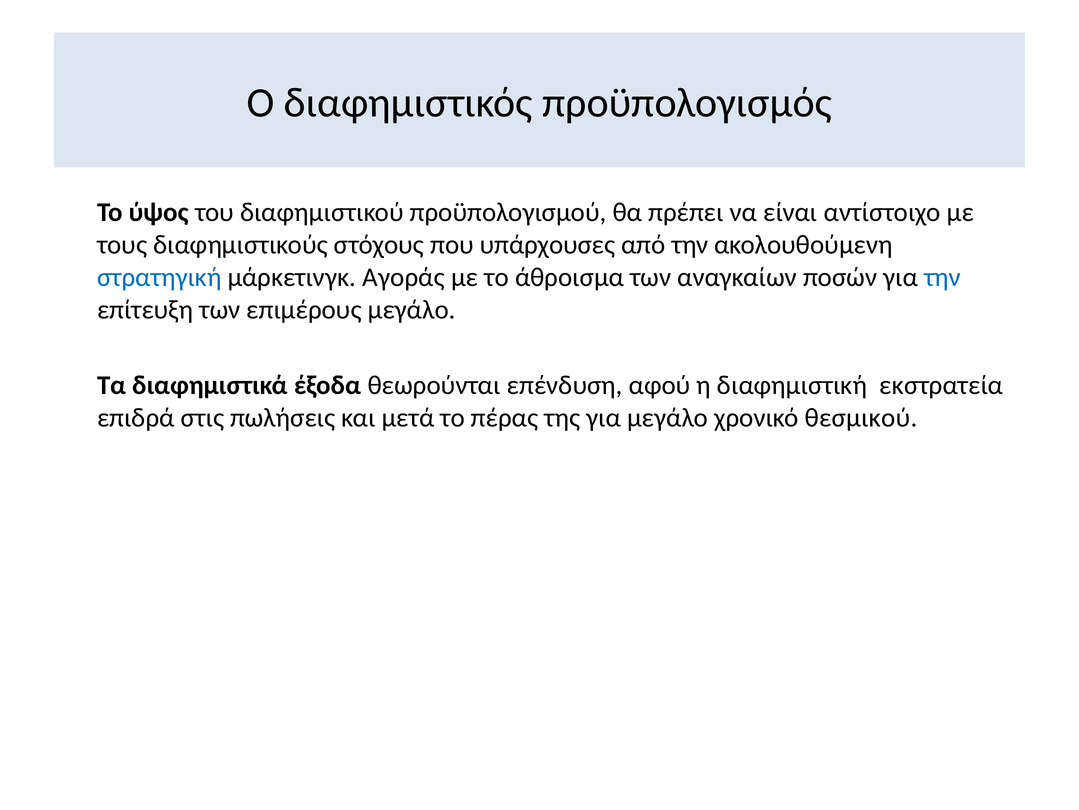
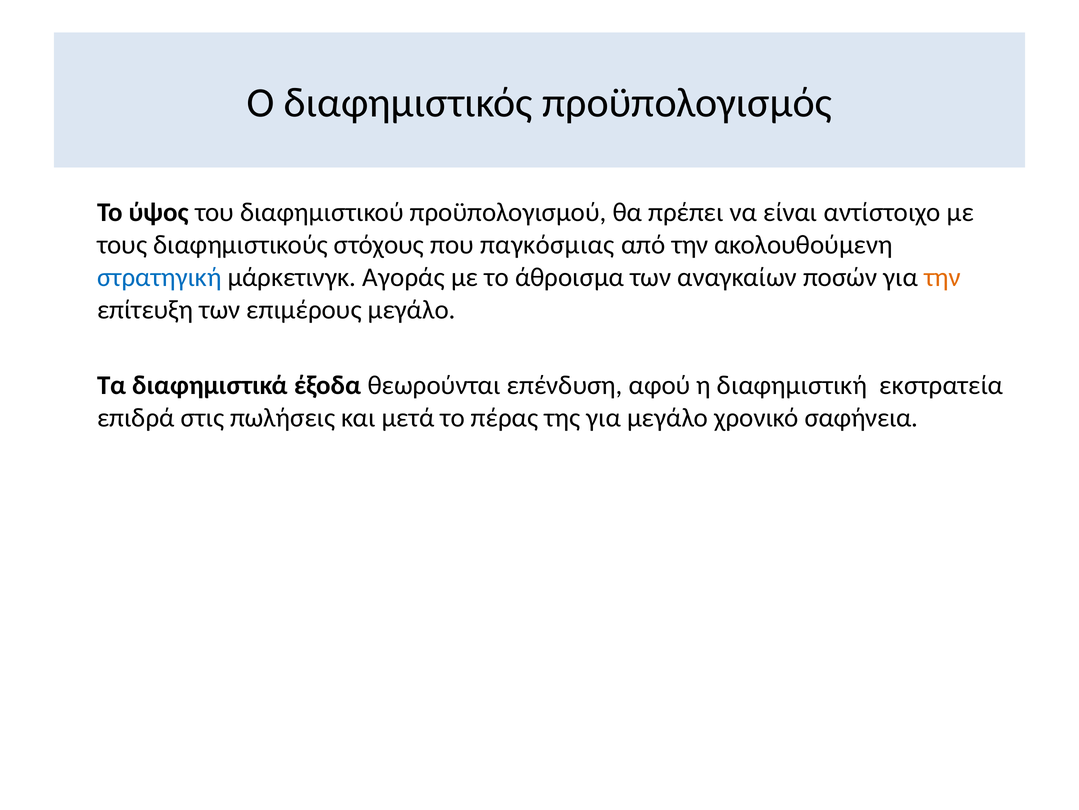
υπάρχουσες: υπάρχουσες -> παγκόσμιας (547, 245)
την colour: blue -> orange (942, 277)
θεσμικού: θεσμικού -> σαφήνεια (861, 417)
